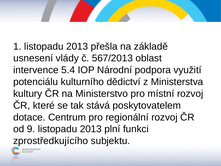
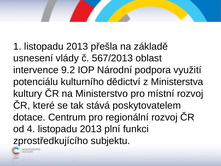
5.4: 5.4 -> 9.2 (68, 70)
9: 9 -> 4 (31, 129)
